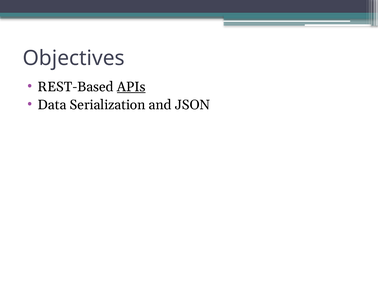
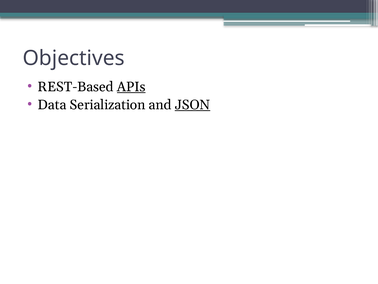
JSON underline: none -> present (192, 105)
